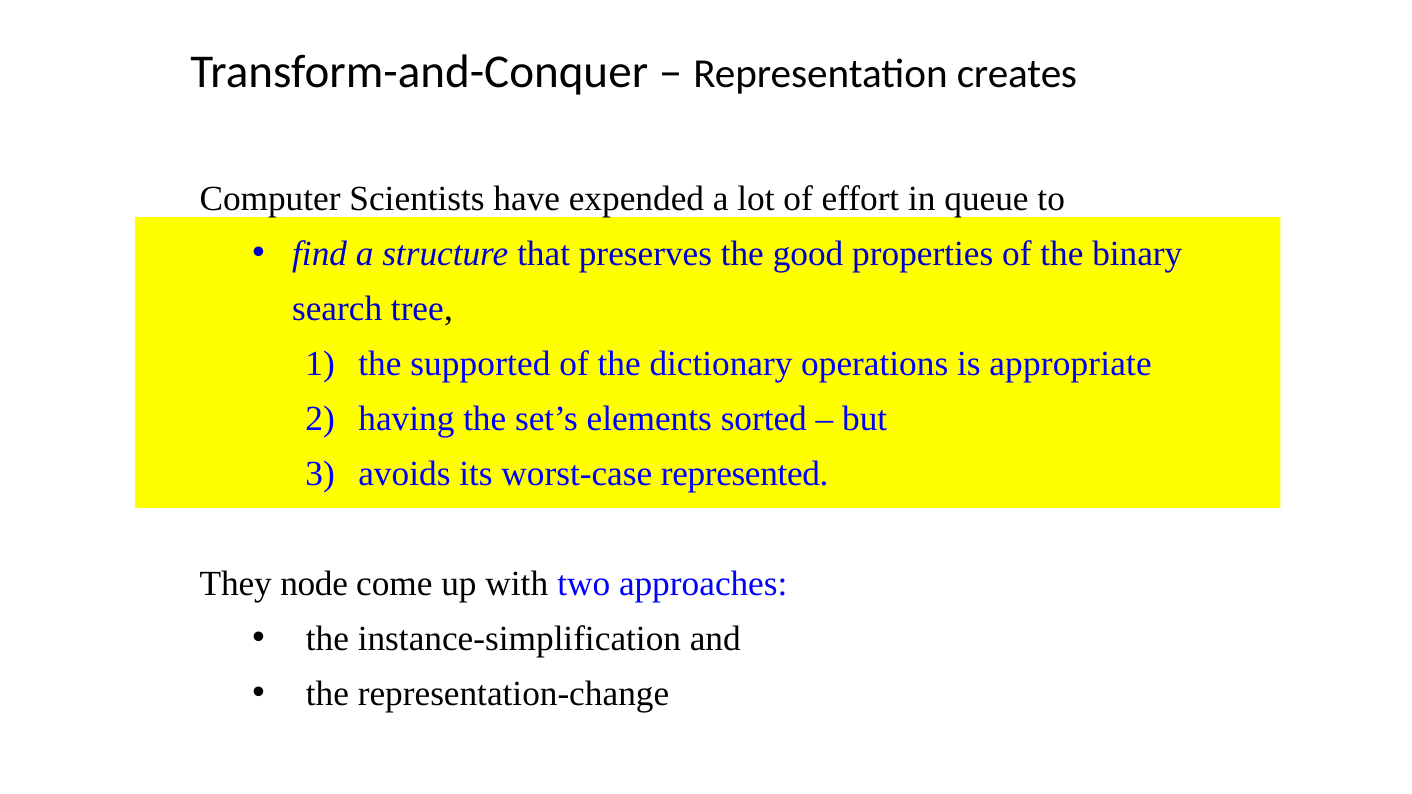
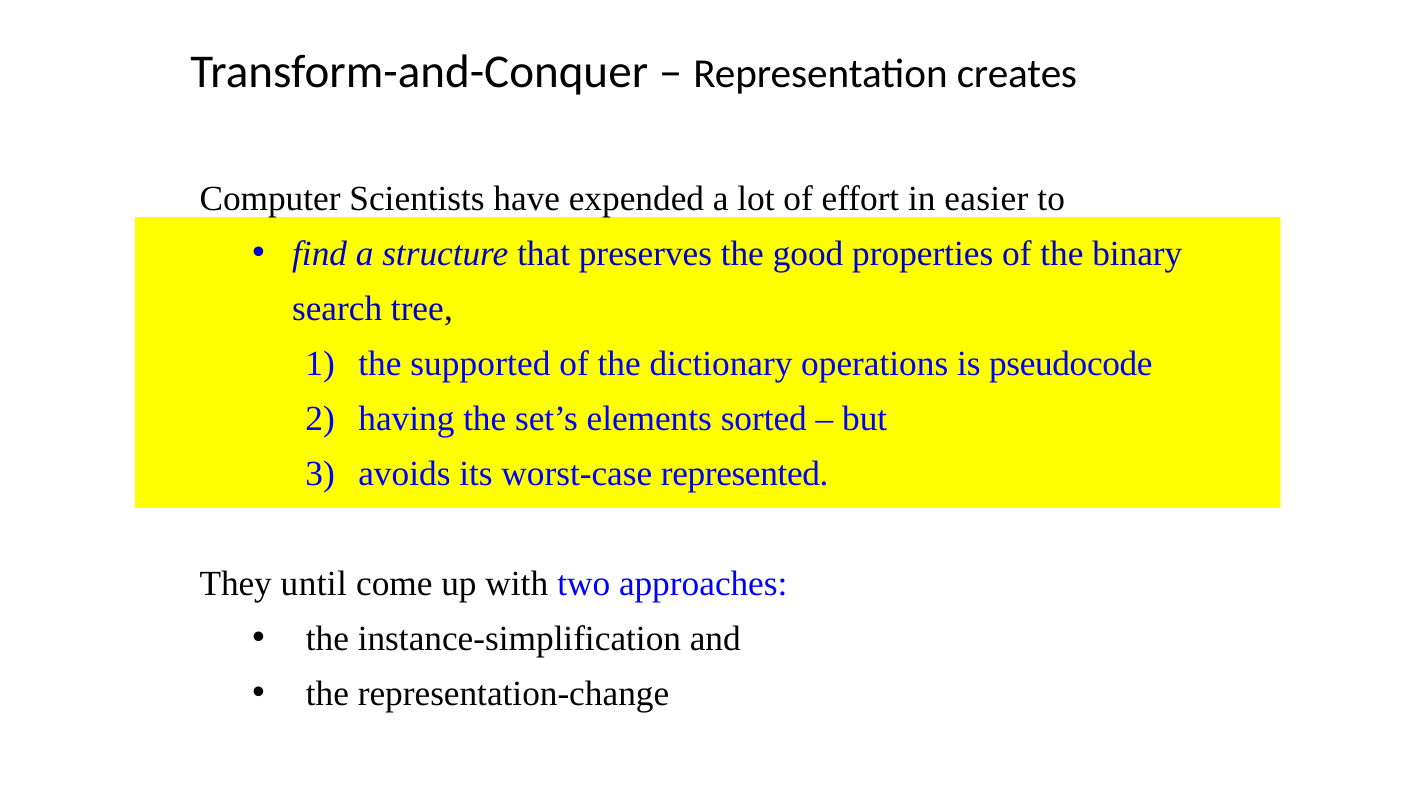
queue: queue -> easier (986, 199)
appropriate: appropriate -> pseudocode (1071, 364)
node: node -> until (314, 584)
